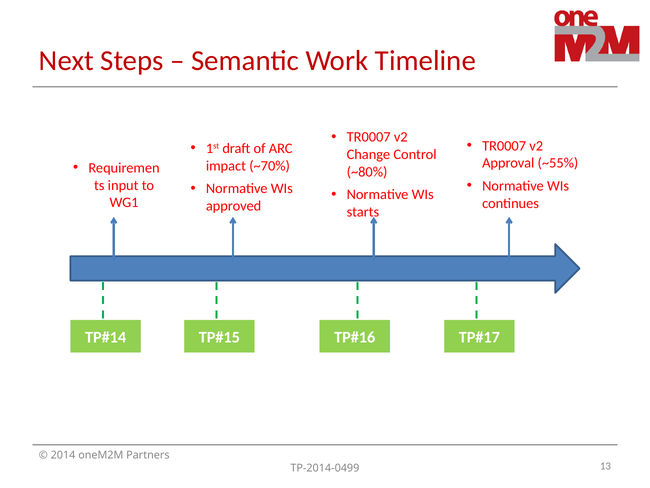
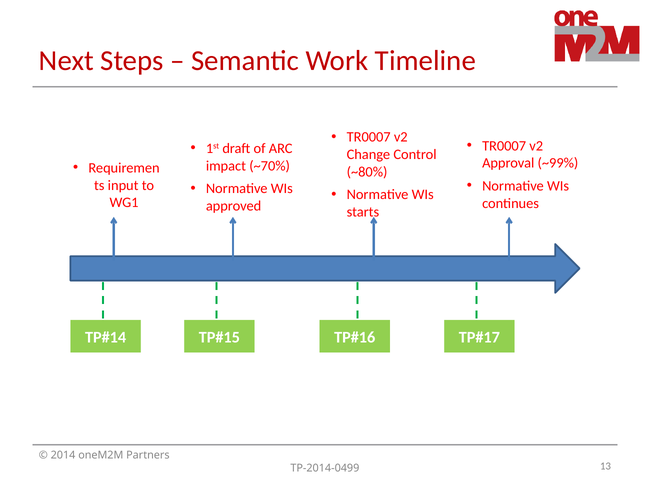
~55%: ~55% -> ~99% (558, 163)
